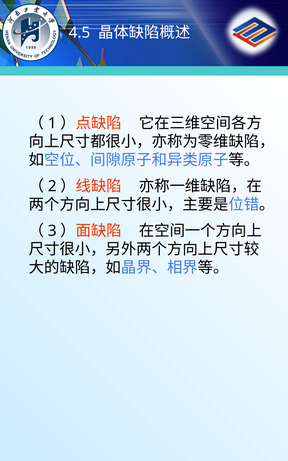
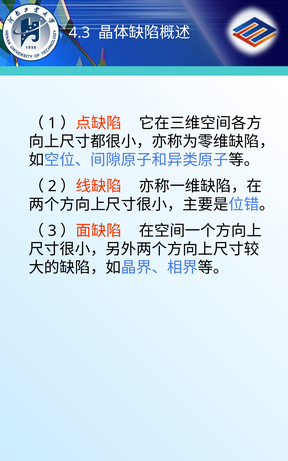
4.5: 4.5 -> 4.3 (80, 33)
